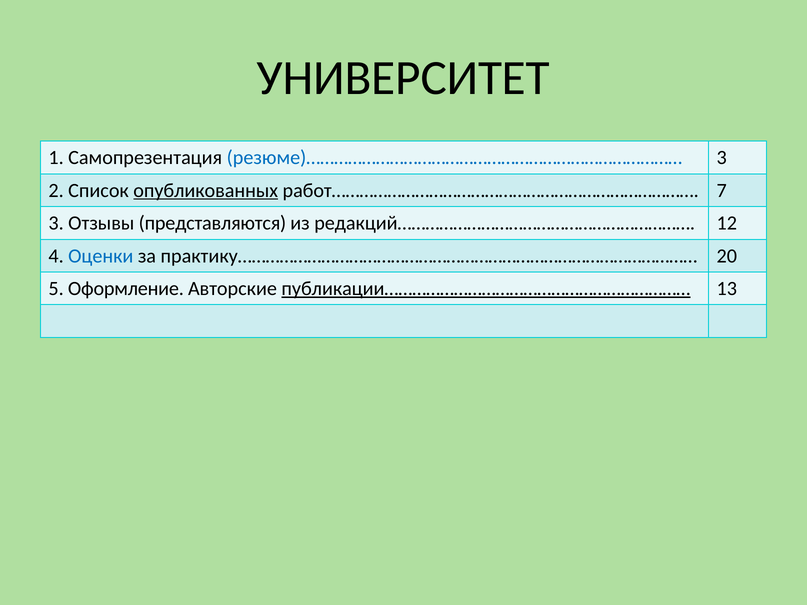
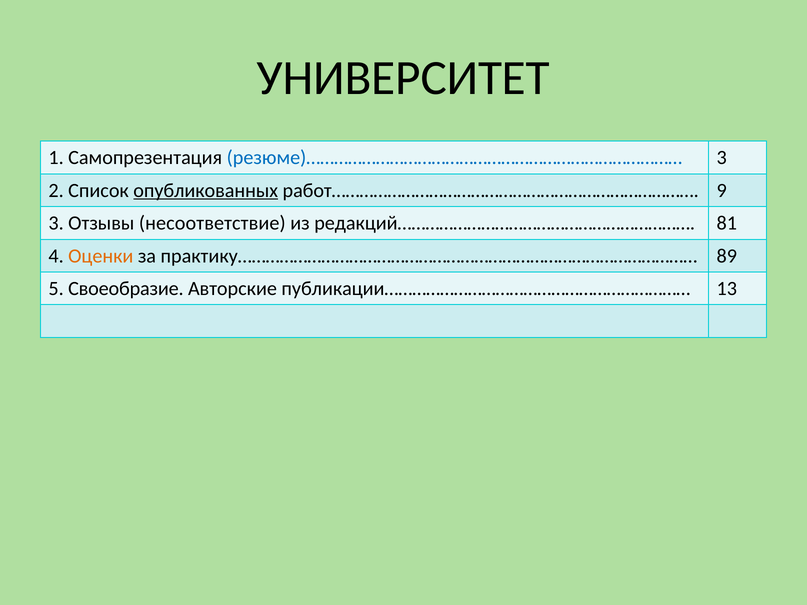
7: 7 -> 9 (722, 191)
представляются: представляются -> несоответствие (212, 223)
12: 12 -> 81 (727, 223)
Оценки colour: blue -> orange (101, 256)
20: 20 -> 89 (727, 256)
Оформление: Оформление -> Своеобразие (126, 289)
публикации………………………………………………………… underline: present -> none (486, 289)
